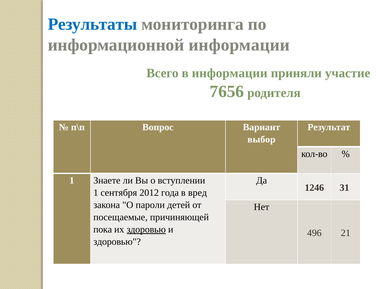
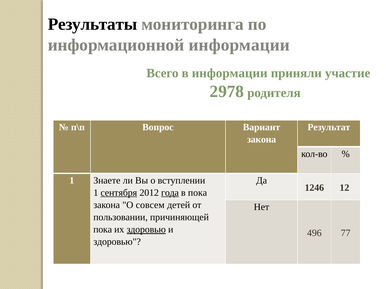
Результаты colour: blue -> black (93, 24)
7656: 7656 -> 2978 (227, 92)
выбор: выбор -> закона (262, 140)
31: 31 -> 12 (344, 188)
сентября underline: none -> present (119, 193)
года underline: none -> present (170, 193)
в вред: вред -> пока (198, 193)
пароли: пароли -> совсем (150, 205)
посещаемые: посещаемые -> пользовании (121, 218)
21: 21 -> 77 (346, 233)
